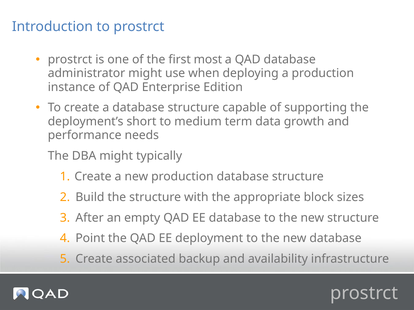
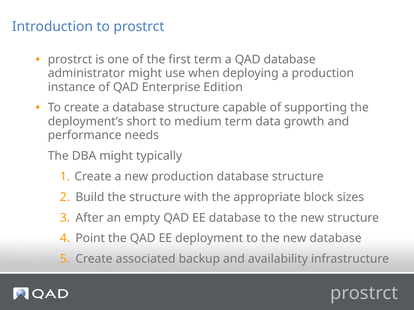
first most: most -> term (208, 60)
